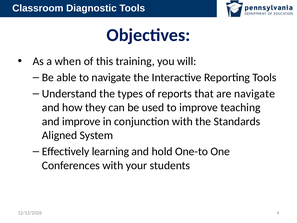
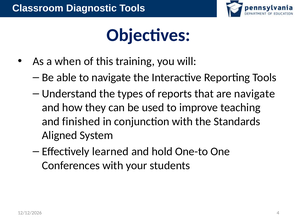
and improve: improve -> finished (81, 121)
learning: learning -> learned (110, 151)
